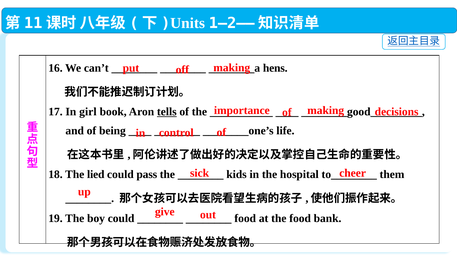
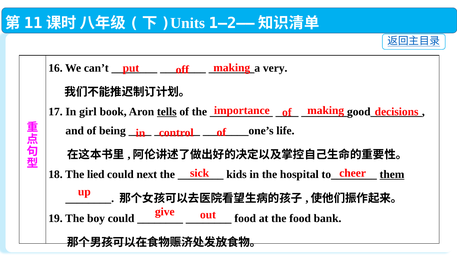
hens: hens -> very (275, 68)
pass: pass -> next (147, 175)
them underline: none -> present (392, 175)
